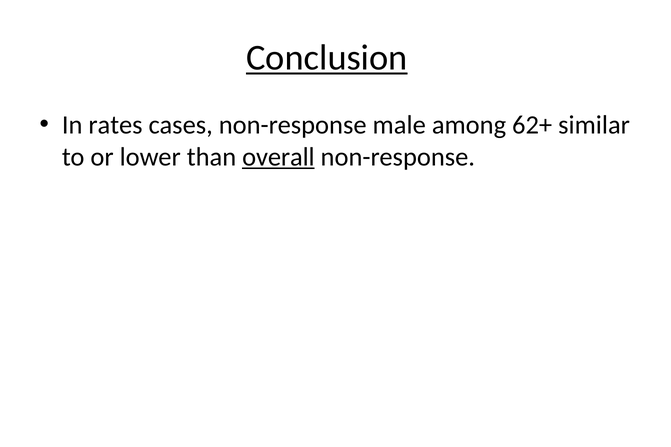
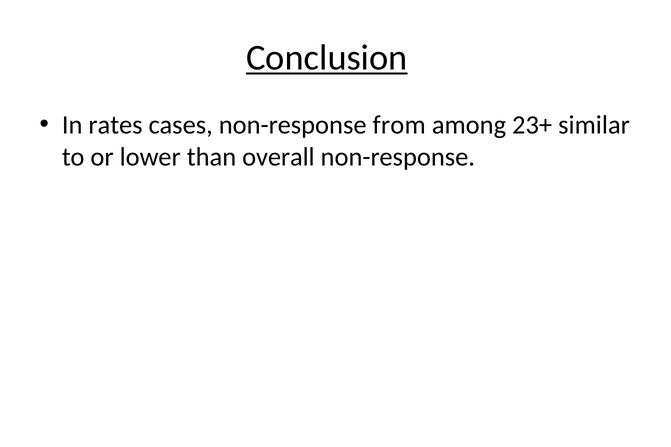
male: male -> from (399, 125)
62+: 62+ -> 23+ (532, 125)
overall underline: present -> none (278, 157)
